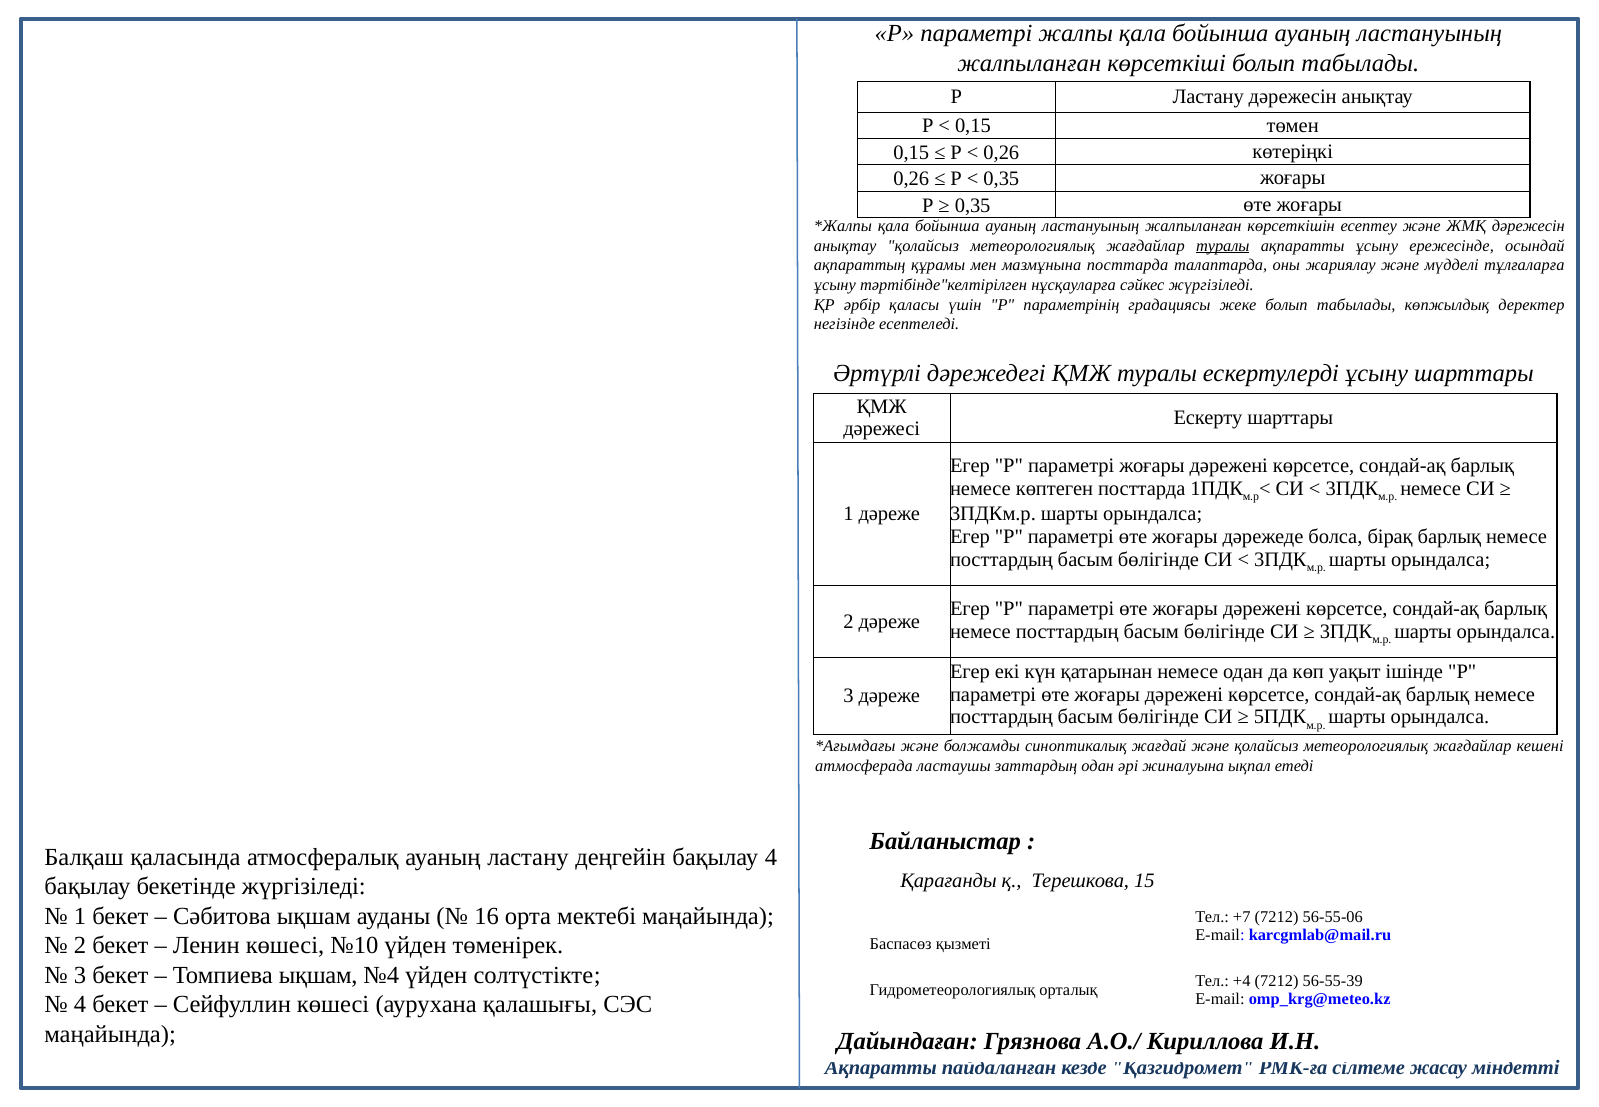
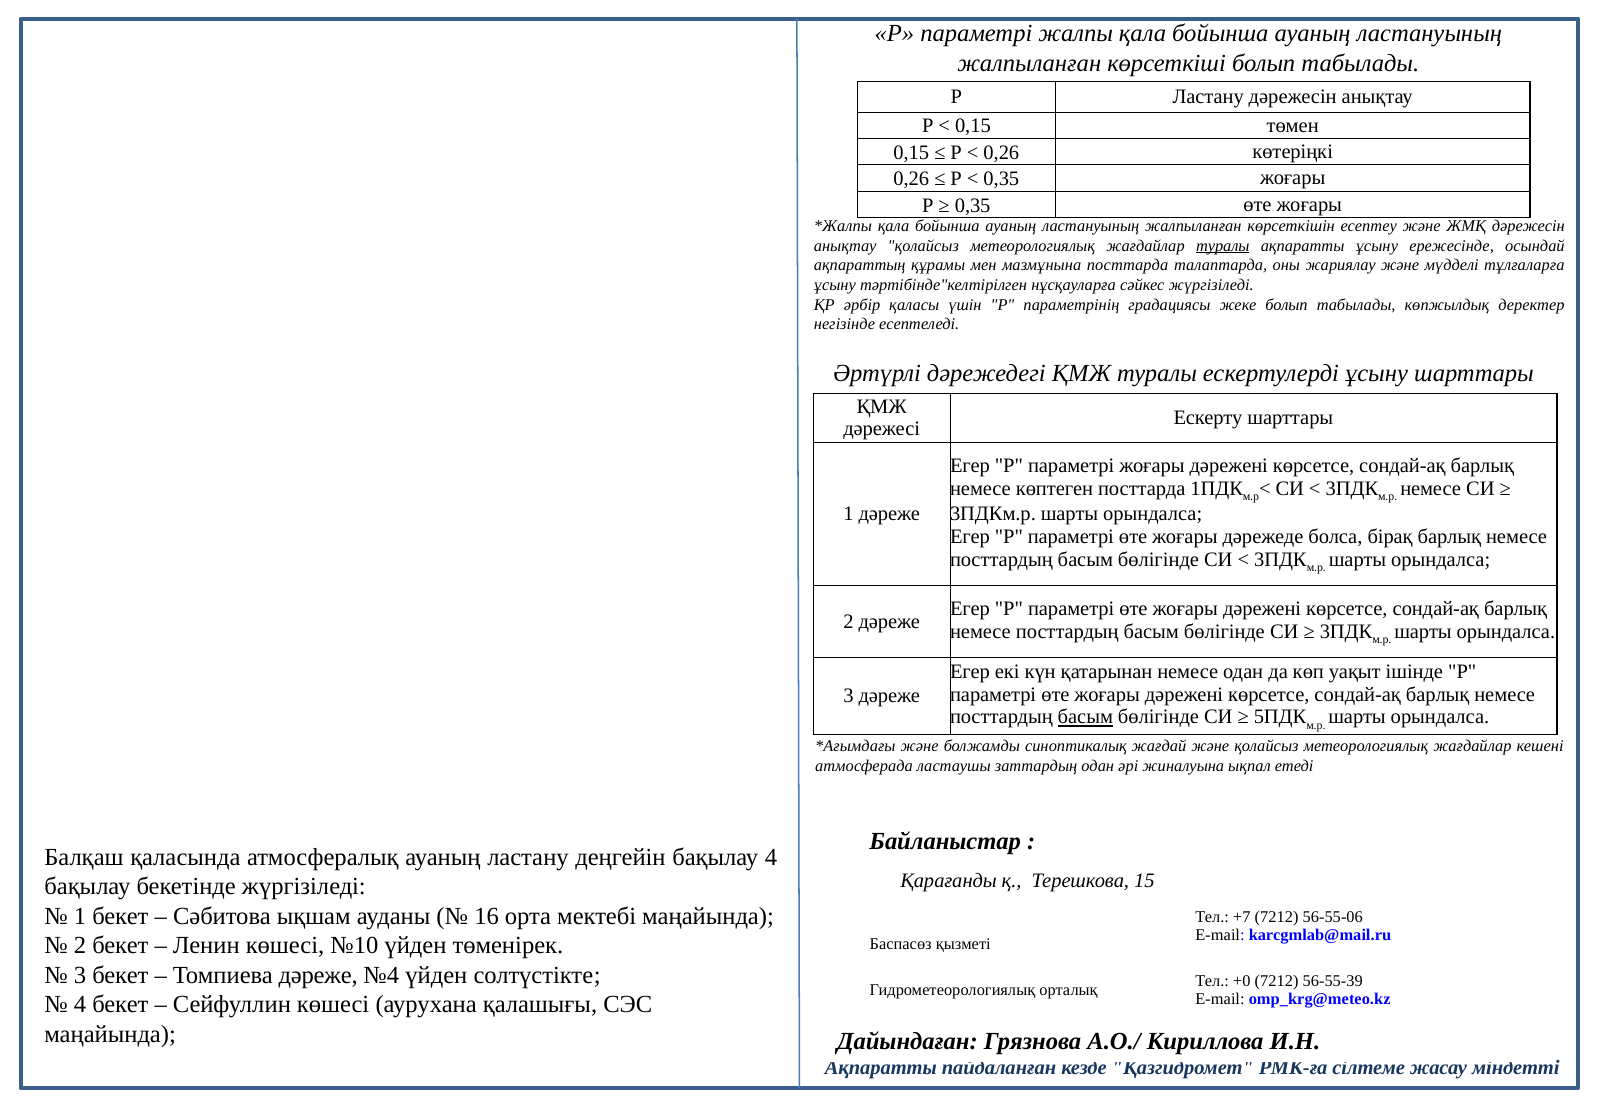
басым underline: none -> present (1085, 717)
Томпиева ықшам: ықшам -> дәреже (318, 975)
+4: +4 -> +0 (1242, 981)
